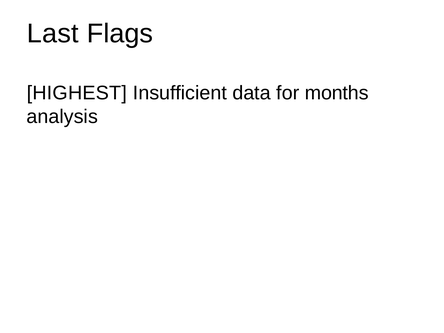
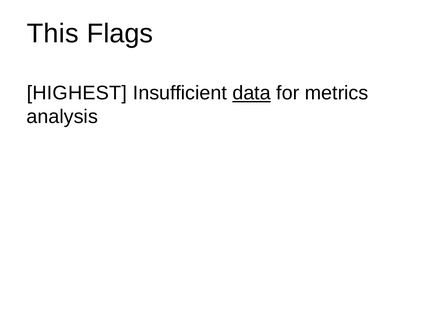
Last: Last -> This (53, 34)
data underline: none -> present (252, 93)
months: months -> metrics (337, 93)
